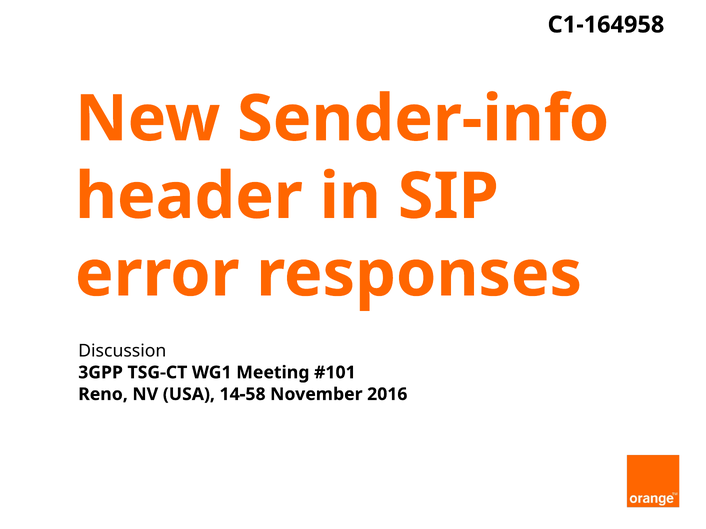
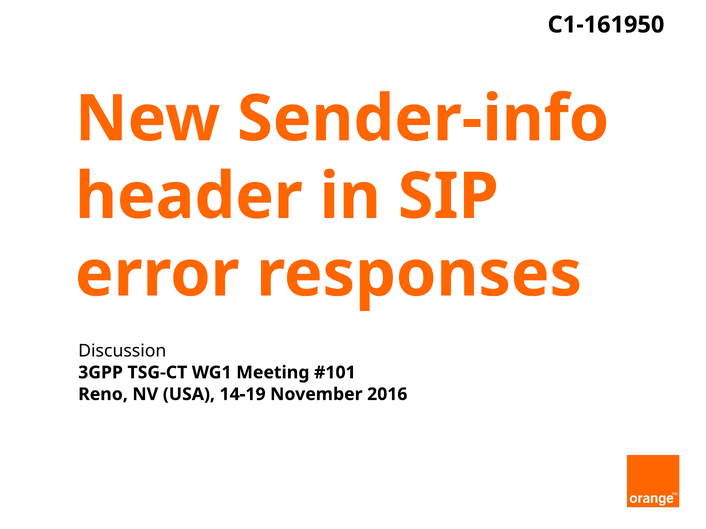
C1-164958: C1-164958 -> C1-161950 (606, 25)
14-58: 14-58 -> 14-19 (243, 395)
